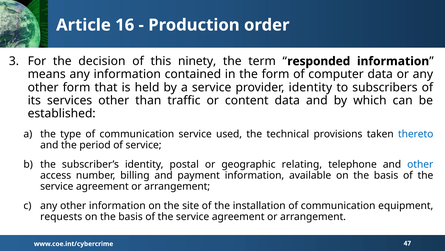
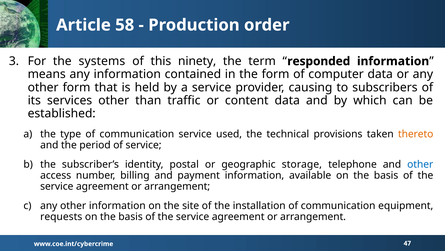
16: 16 -> 58 (125, 25)
decision: decision -> systems (102, 61)
provider identity: identity -> causing (310, 87)
thereto colour: blue -> orange (416, 134)
relating: relating -> storage (302, 164)
